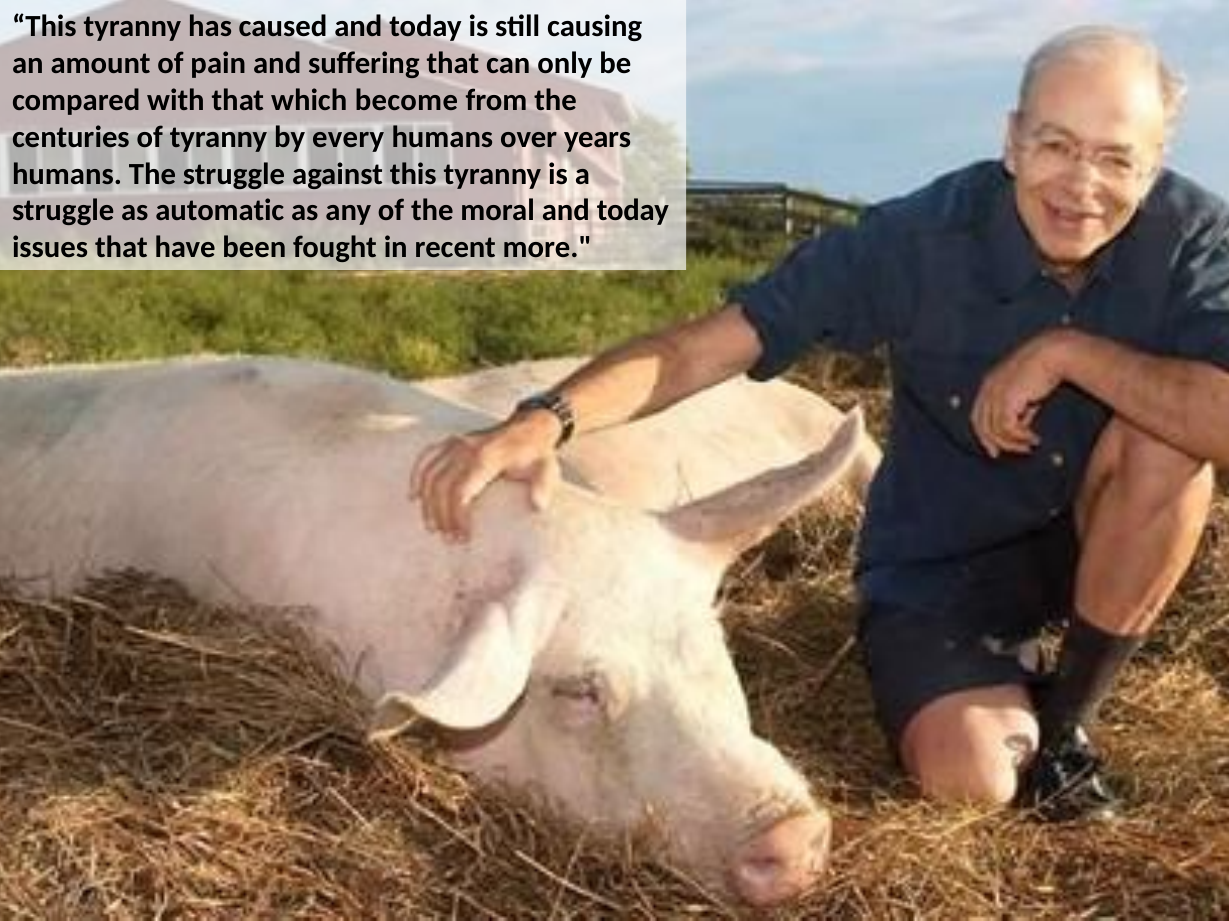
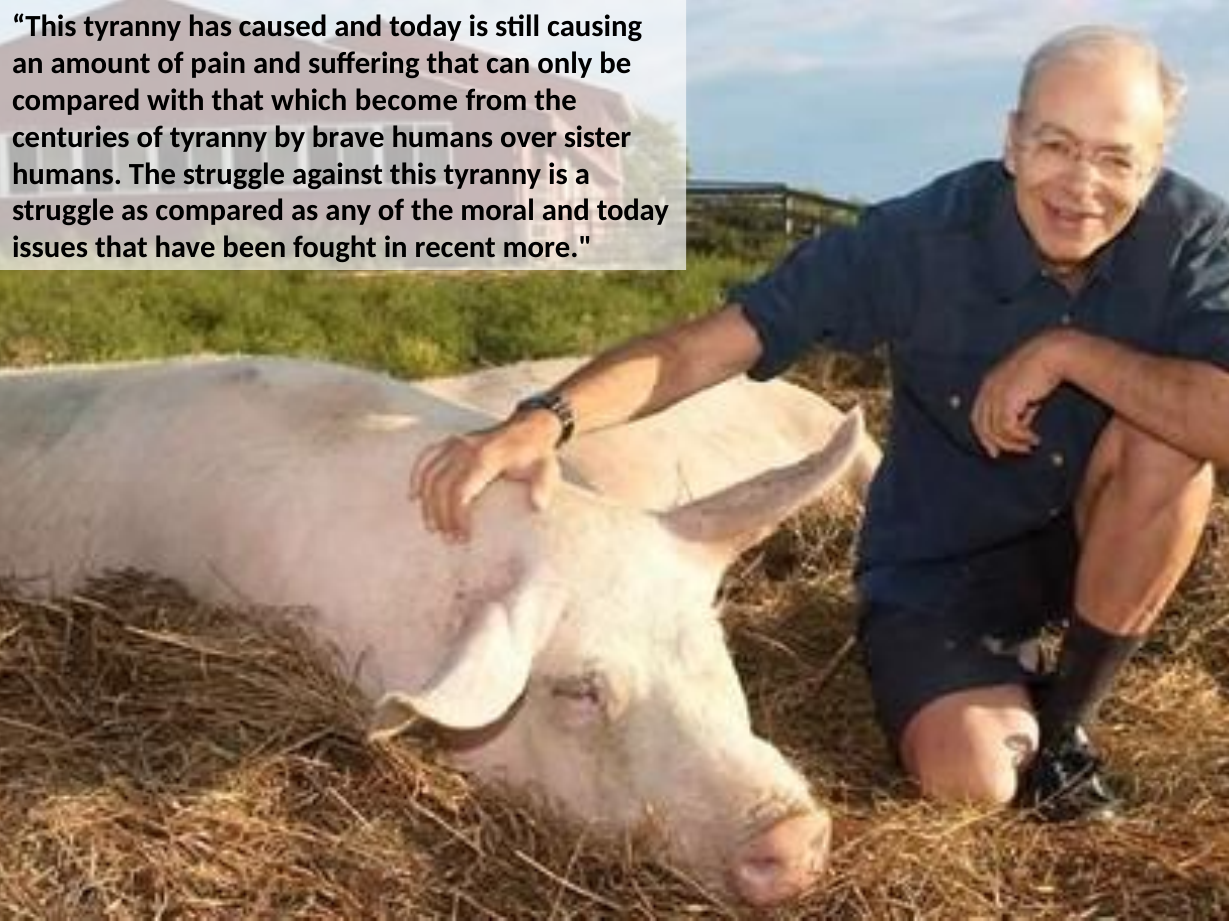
every: every -> brave (348, 137)
years: years -> sister (598, 137)
as automatic: automatic -> compared (220, 211)
